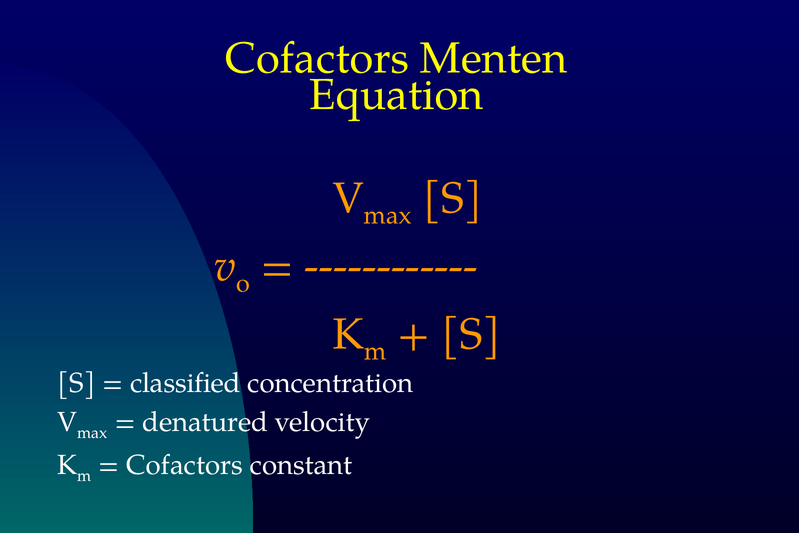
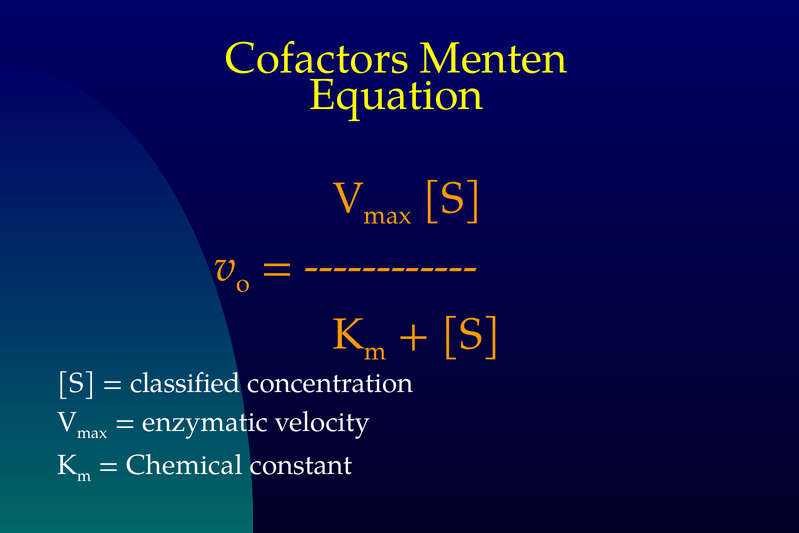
denatured: denatured -> enzymatic (205, 422)
Cofactors: Cofactors -> Chemical (185, 465)
